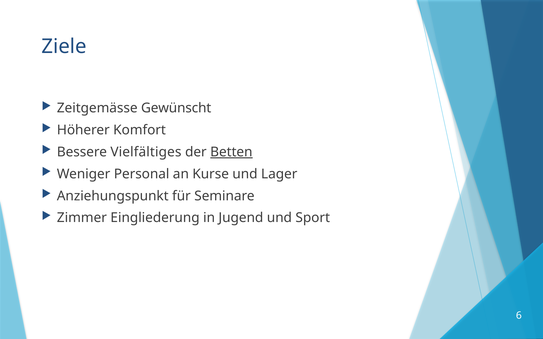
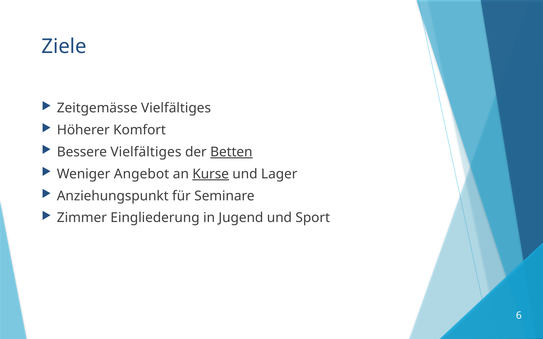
Zeitgemässe Gewünscht: Gewünscht -> Vielfältiges (176, 108)
Personal: Personal -> Angebot (142, 174)
Kurse underline: none -> present (211, 174)
